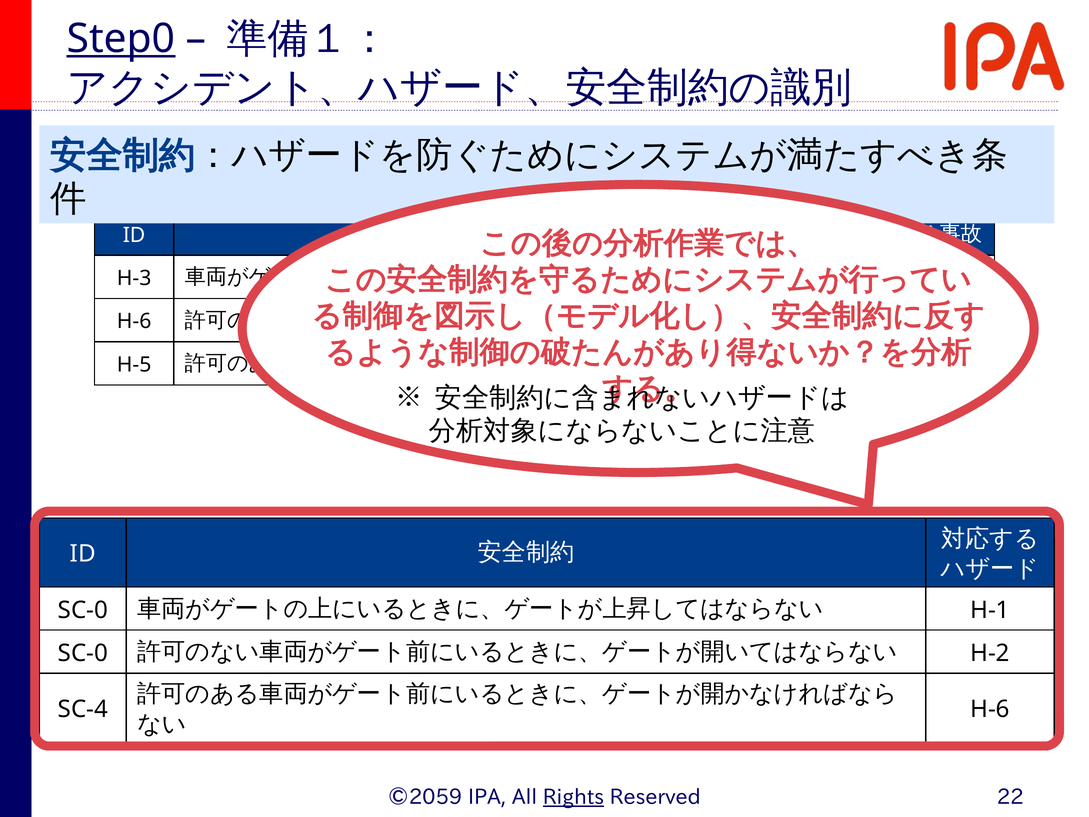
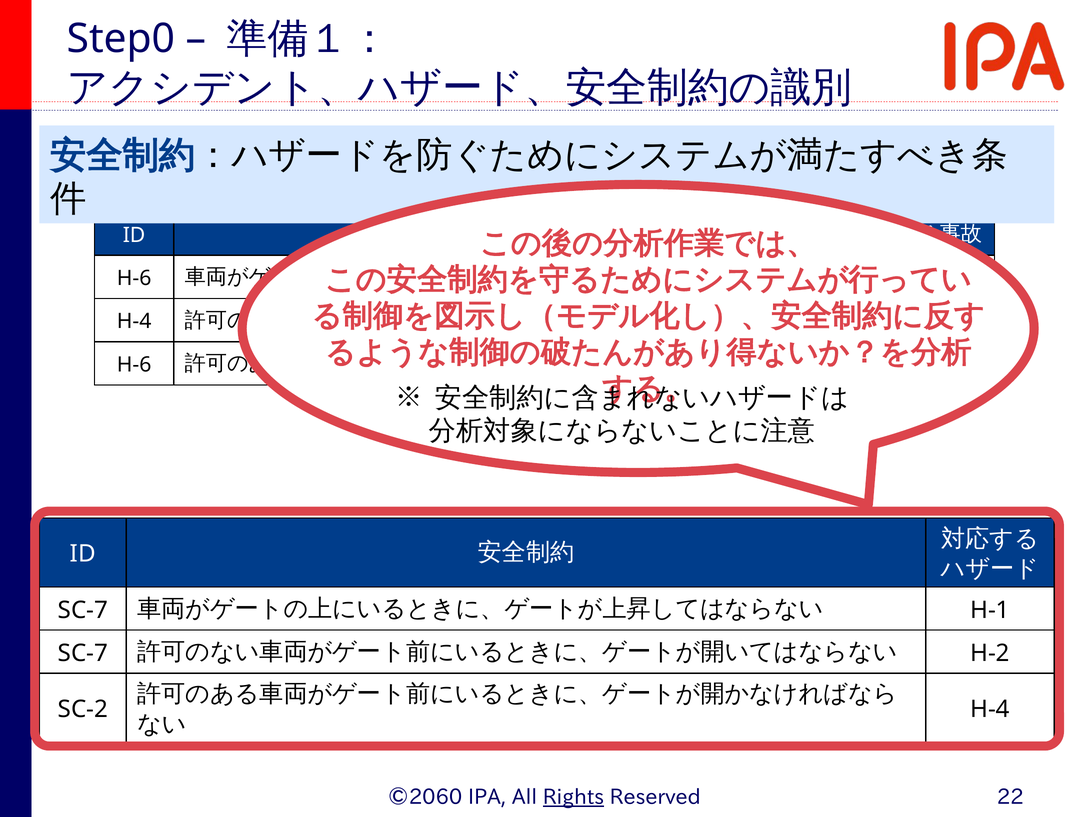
Step0 underline: present -> none (121, 39)
H-3: H-3 -> H-6 (134, 278)
H-6: H-6 -> H-4 (134, 321)
H-5: H-5 -> H-6 (134, 364)
SC-0: SC-0 -> SC-7 (83, 610)
SC-0: SC-0 -> SC-7 (83, 653)
SC-4: SC-4 -> SC-2 (83, 709)
H-6: H-6 -> H-4 (990, 709)
©2059: ©2059 -> ©2060 (425, 797)
